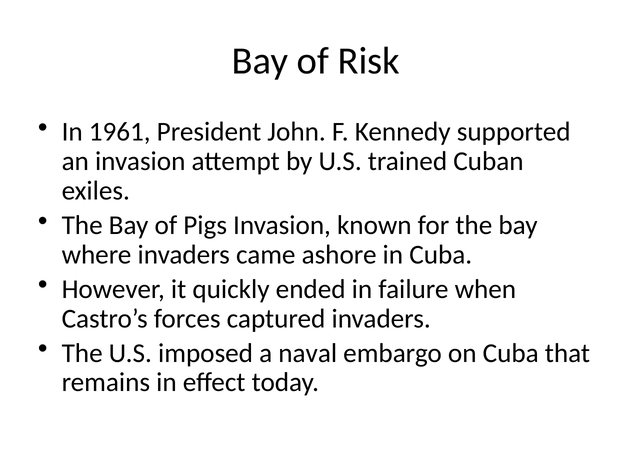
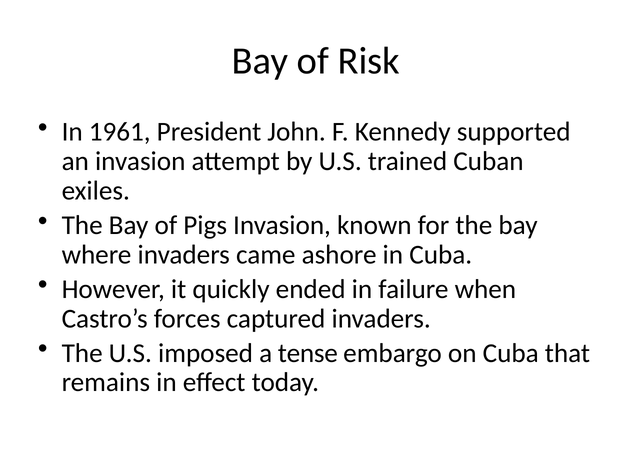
naval: naval -> tense (308, 353)
